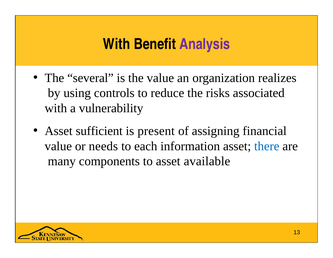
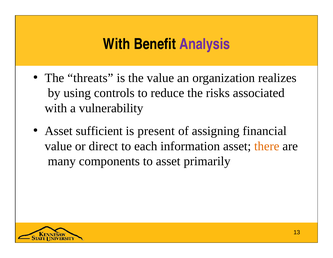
several: several -> threats (90, 78)
needs: needs -> direct (103, 146)
there colour: blue -> orange (267, 146)
available: available -> primarily (207, 161)
